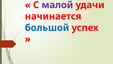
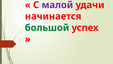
большой colour: blue -> green (47, 28)
